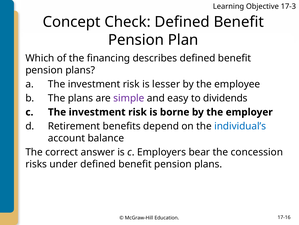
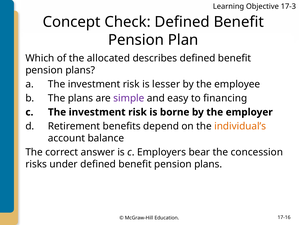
financing: financing -> allocated (108, 58)
dividends: dividends -> financing (225, 98)
individual’s colour: blue -> orange (240, 126)
